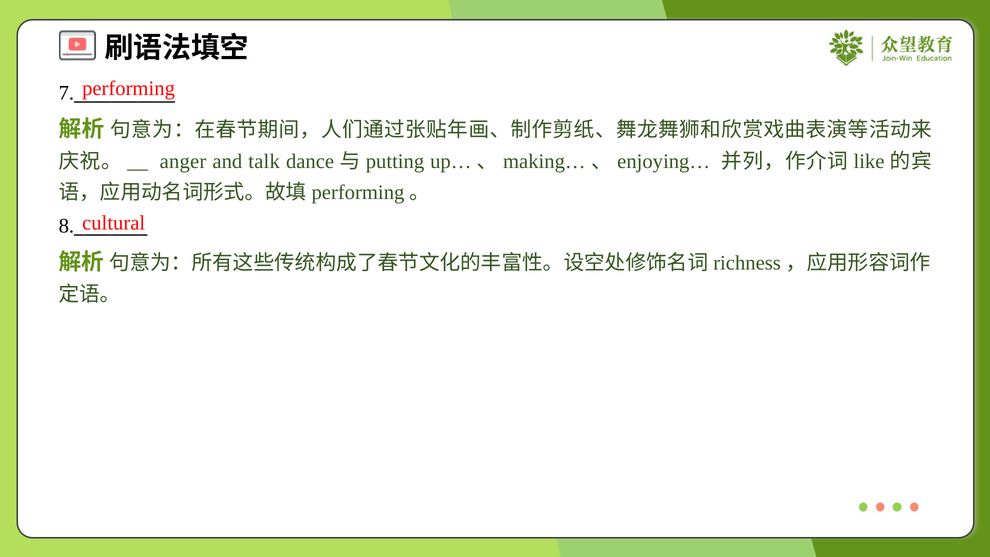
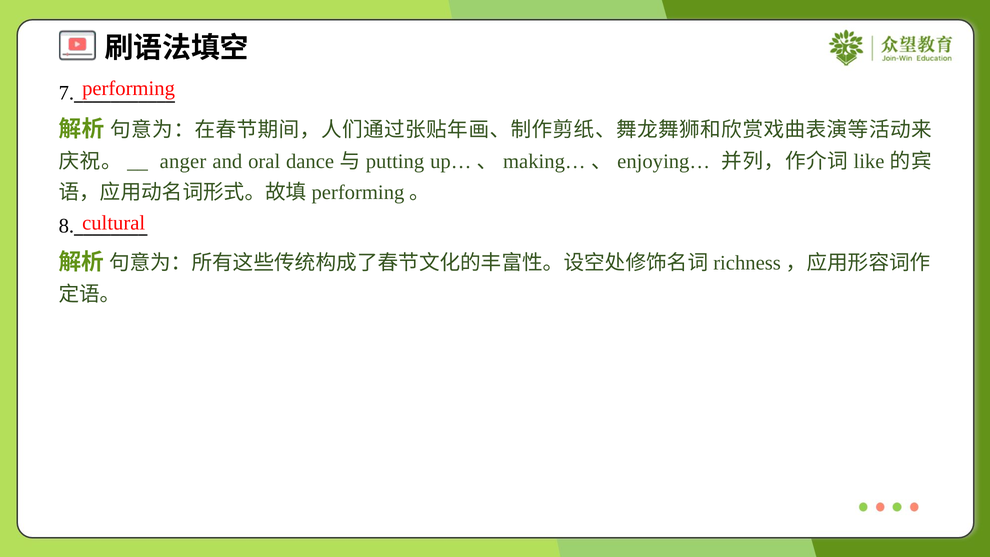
talk: talk -> oral (264, 161)
